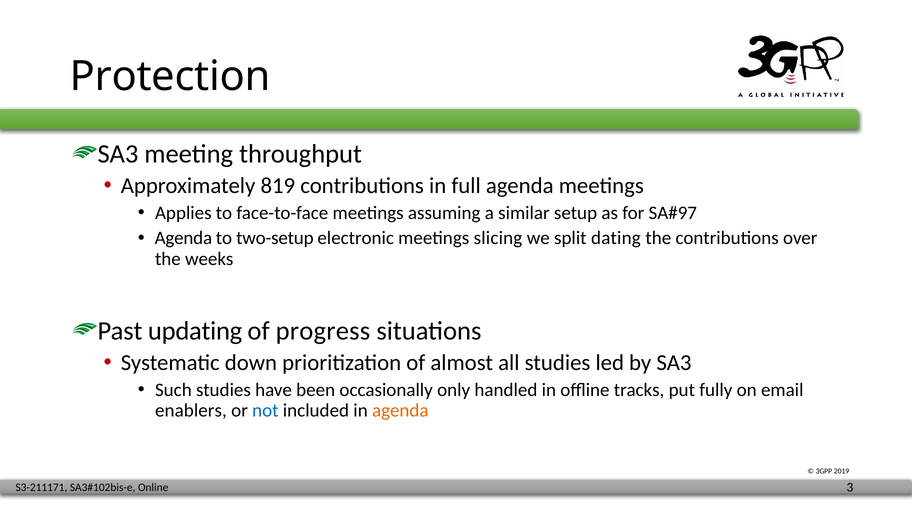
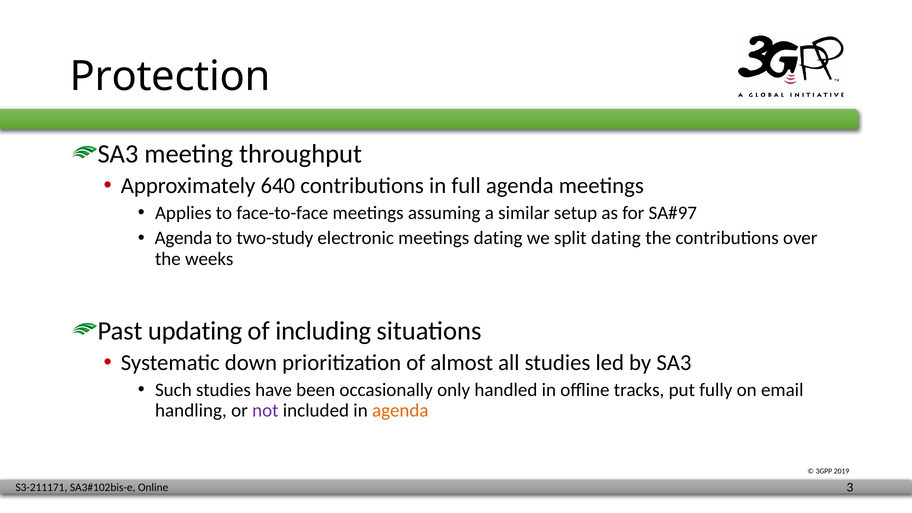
819: 819 -> 640 (278, 186)
two-setup: two-setup -> two-study (275, 238)
meetings slicing: slicing -> dating (498, 238)
progress: progress -> including (323, 331)
enablers: enablers -> handling (191, 410)
not colour: blue -> purple (265, 410)
